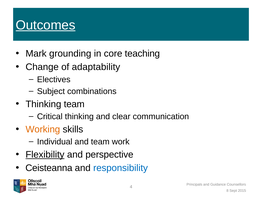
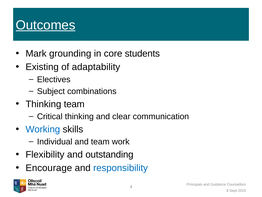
teaching: teaching -> students (142, 53)
Change: Change -> Existing (42, 67)
Working colour: orange -> blue (43, 129)
Flexibility underline: present -> none (45, 154)
perspective: perspective -> outstanding (109, 154)
Ceisteanna: Ceisteanna -> Encourage (49, 168)
